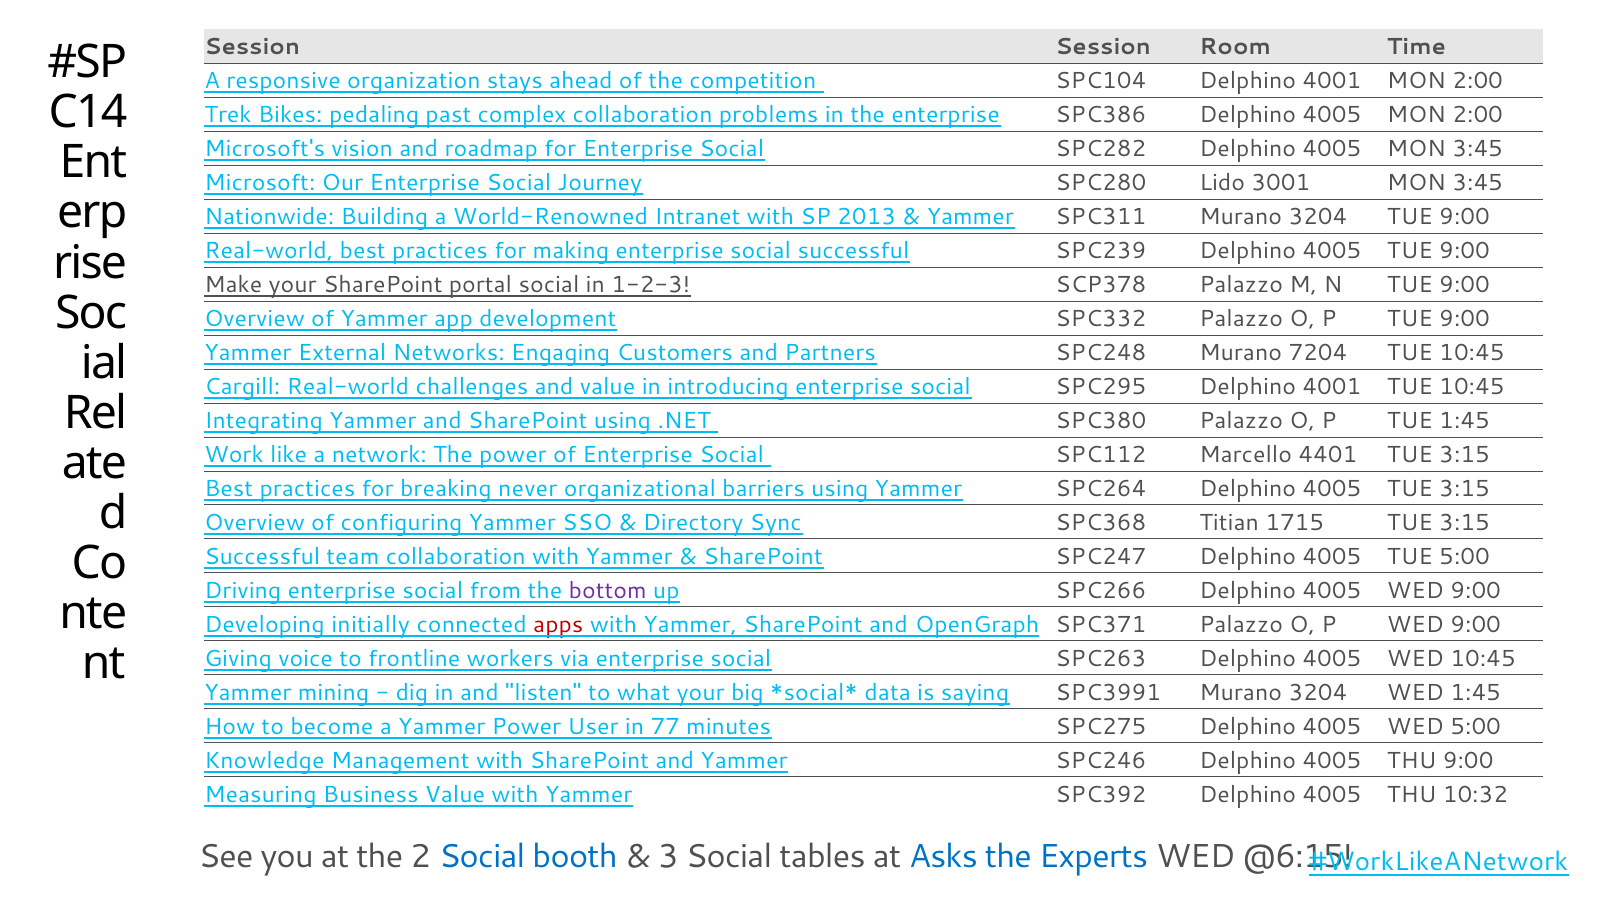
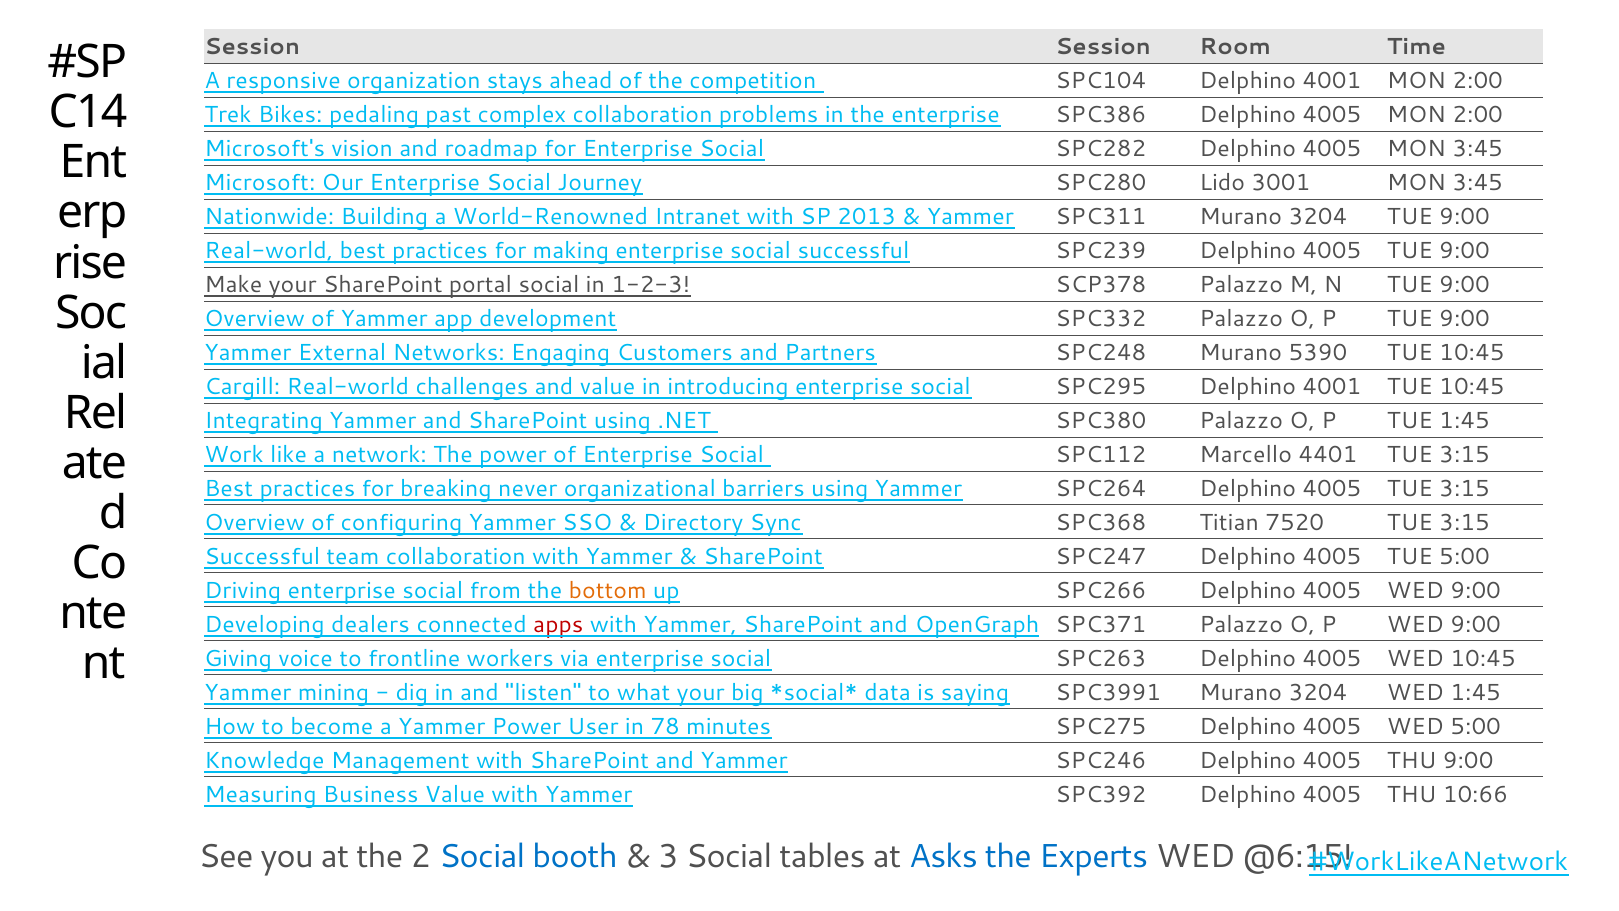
7204: 7204 -> 5390 (1318, 353)
1715: 1715 -> 7520 (1295, 523)
bottom colour: purple -> orange (608, 590)
initially: initially -> dealers (371, 624)
77: 77 -> 78 (665, 726)
10:32: 10:32 -> 10:66 (1475, 795)
